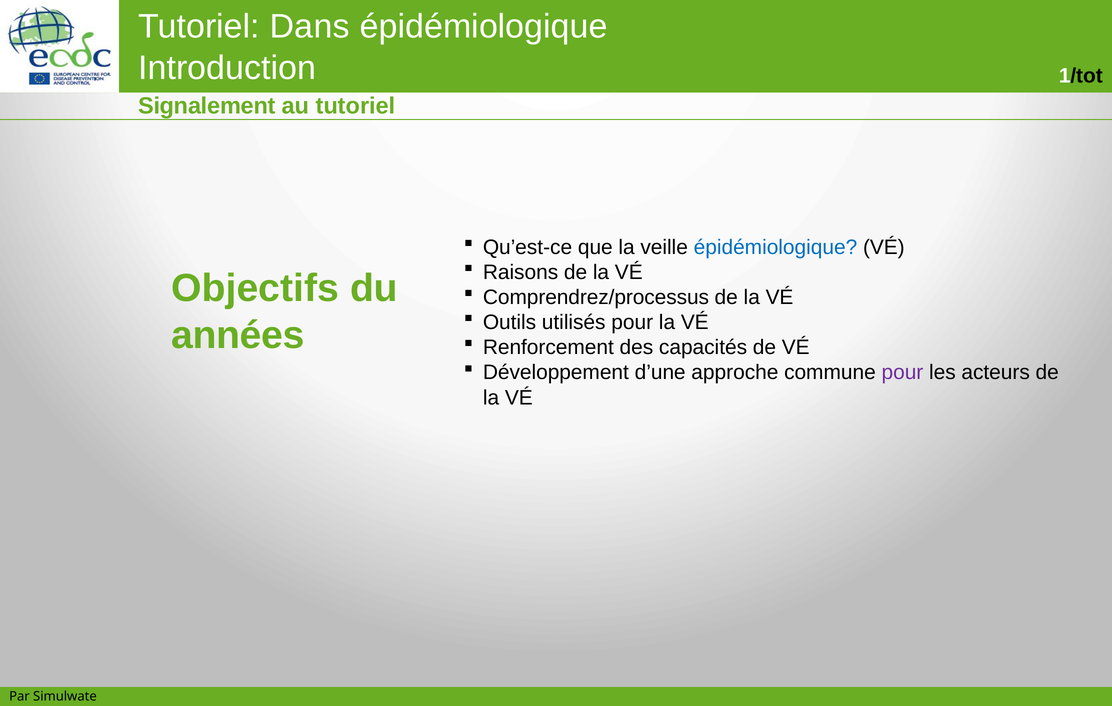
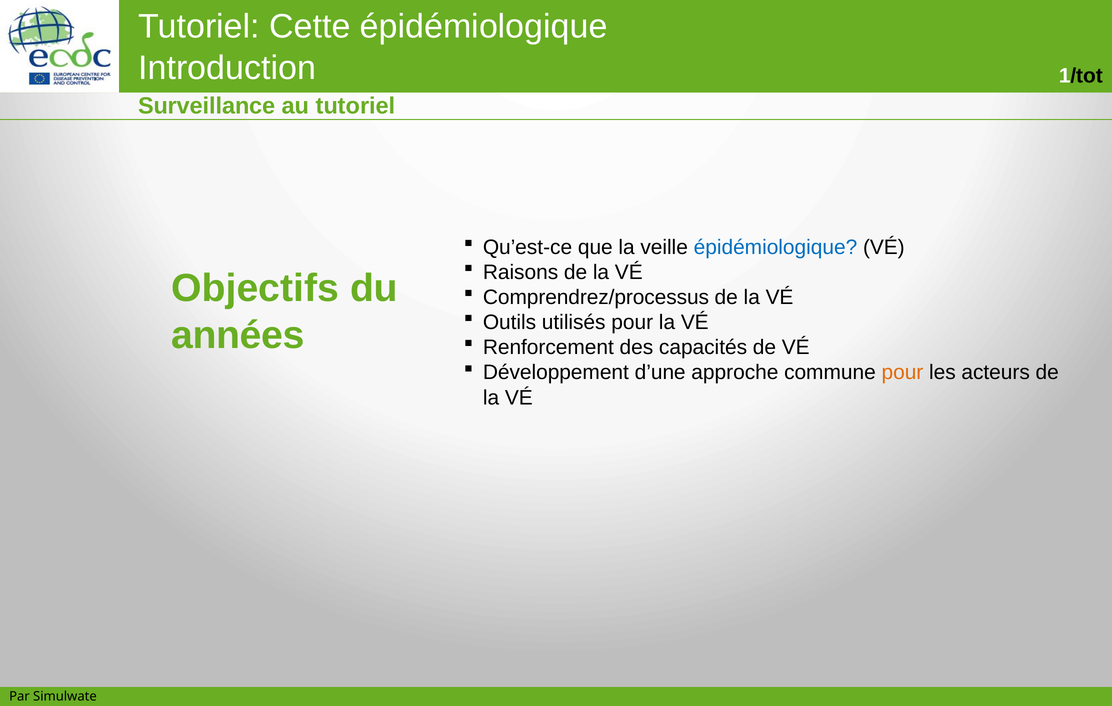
Dans: Dans -> Cette (310, 27)
Signalement: Signalement -> Surveillance (207, 106)
pour colour: purple -> orange (902, 373)
